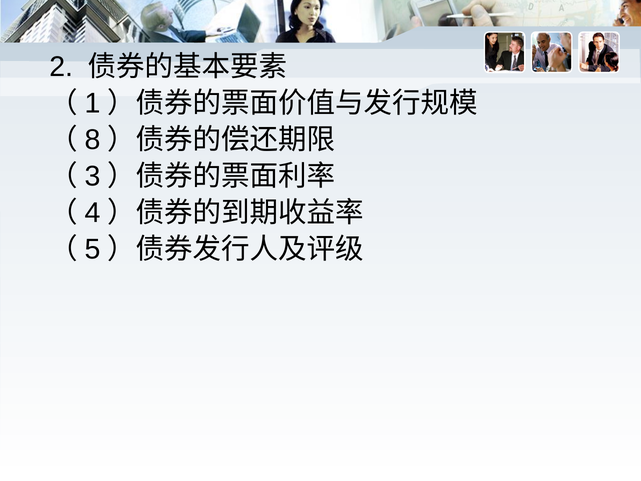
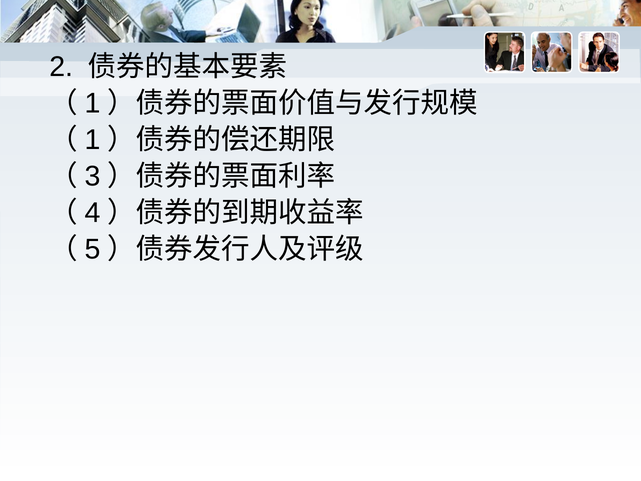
8: 8 -> 1 (93, 140)
